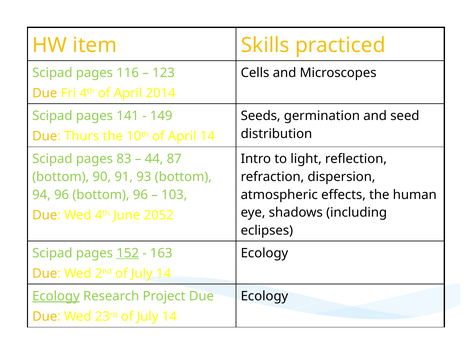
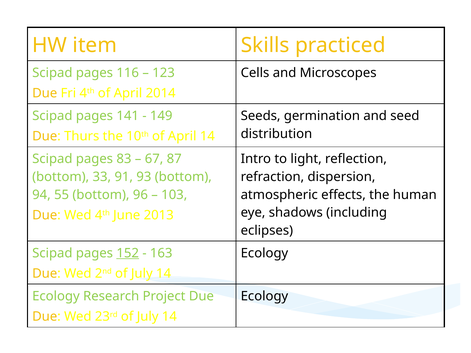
44: 44 -> 67 (154, 159)
90: 90 -> 33 (102, 177)
94 96: 96 -> 55 (62, 195)
2052: 2052 -> 2013 (159, 215)
Ecology underline: present -> none (56, 296)
